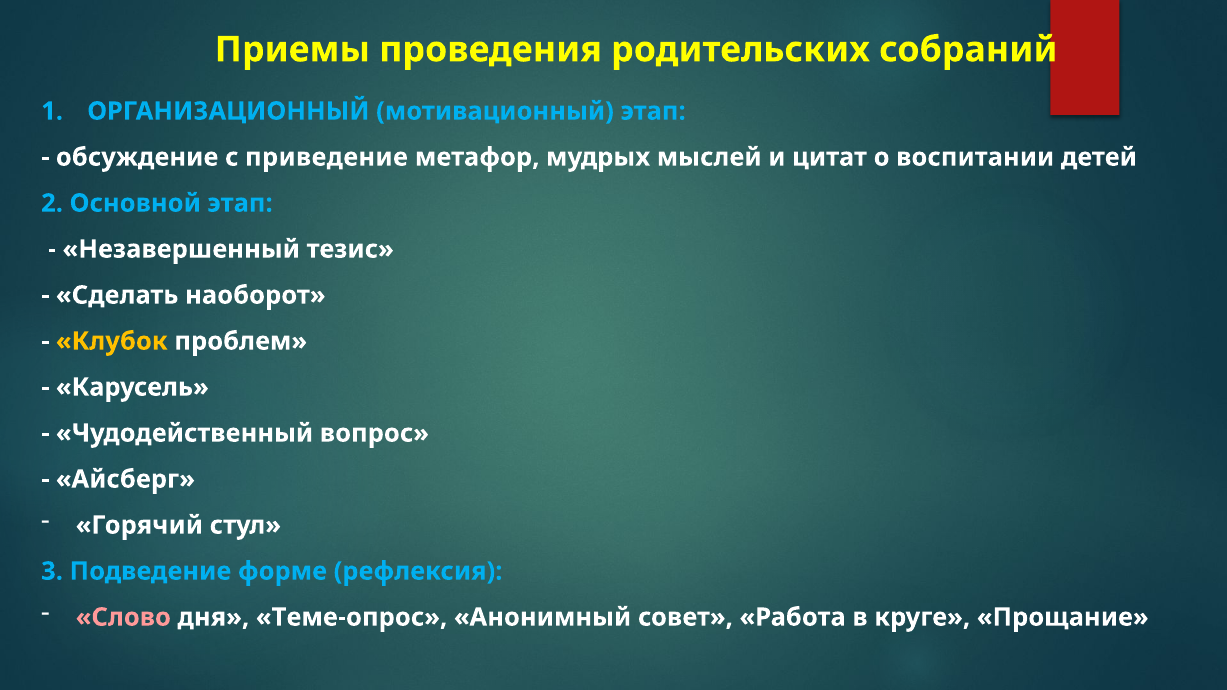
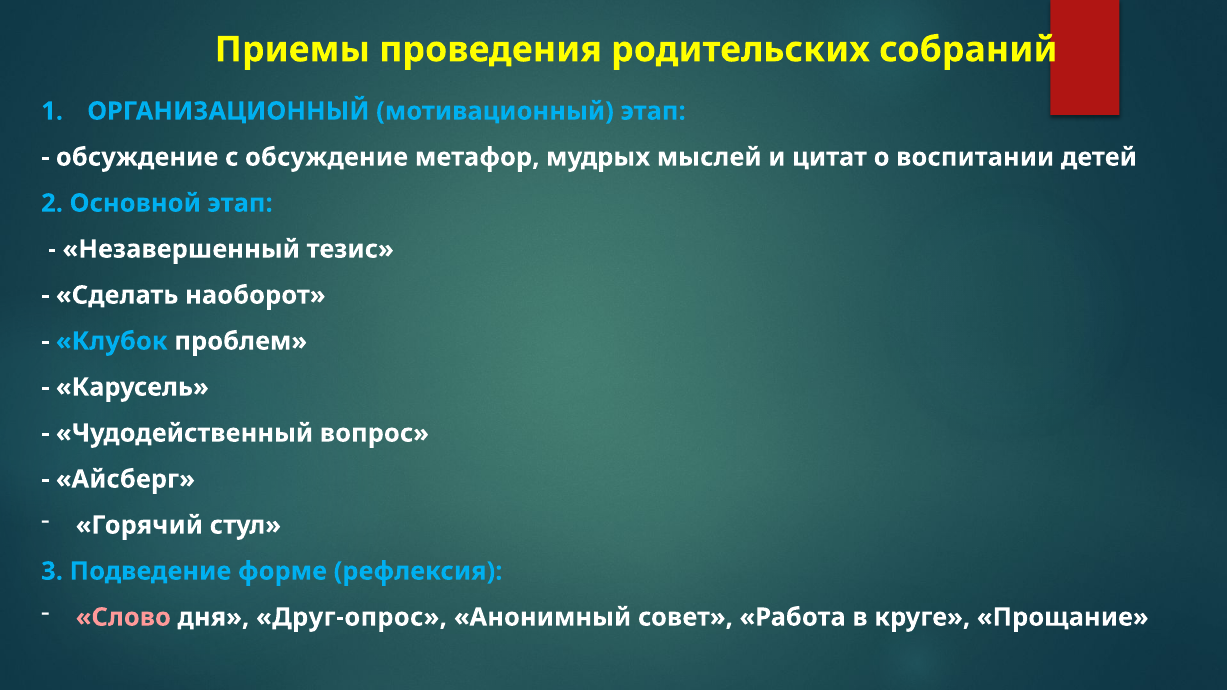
с приведение: приведение -> обсуждение (327, 157)
Клубок colour: yellow -> light blue (112, 341)
Теме-опрос: Теме-опрос -> Друг-опрос (351, 617)
